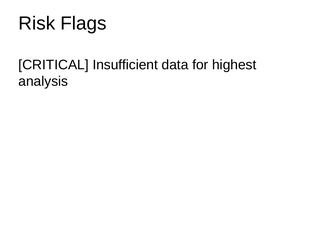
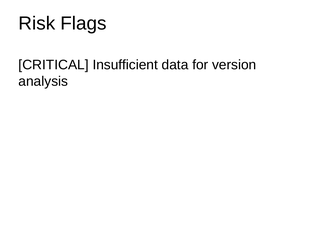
highest: highest -> version (234, 65)
